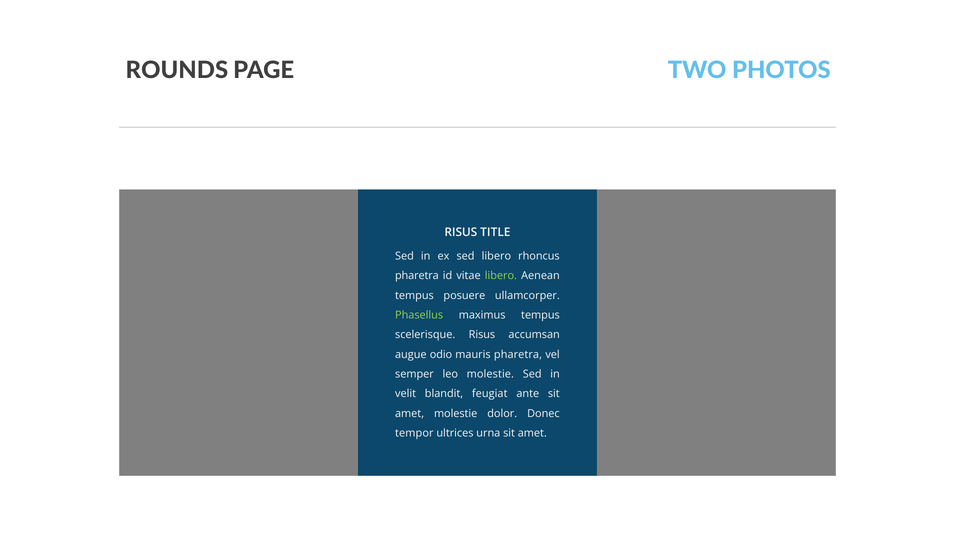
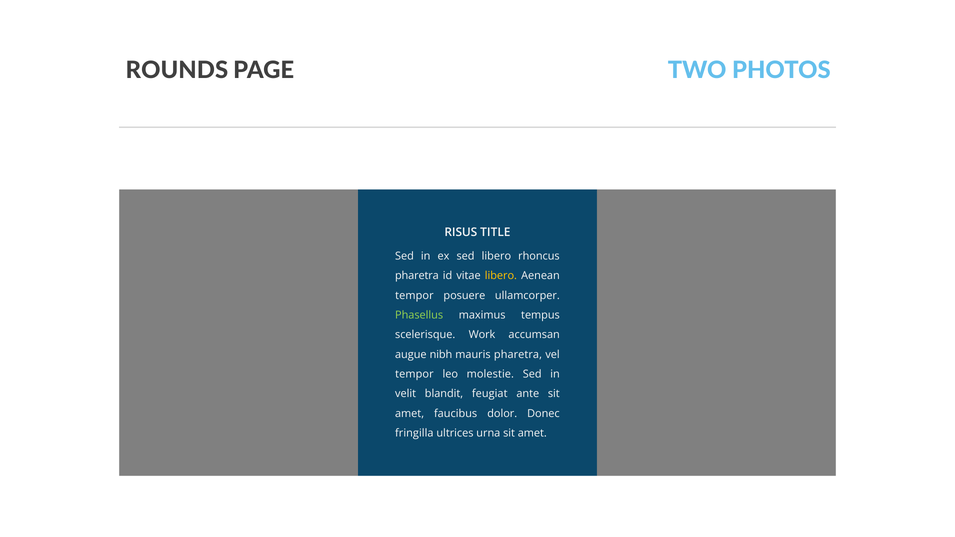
libero colour: light green -> yellow (501, 276)
tempus: tempus -> tempor (414, 296)
scelerisque Risus: Risus -> Work (482, 335)
odio: odio -> nibh (441, 355)
semper: semper -> tempor (414, 374)
amet molestie: molestie -> faucibus (456, 414)
tempor: tempor -> fringilla (414, 433)
